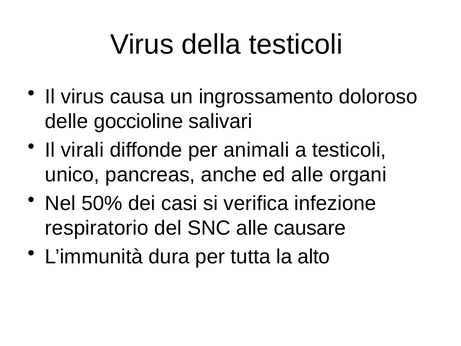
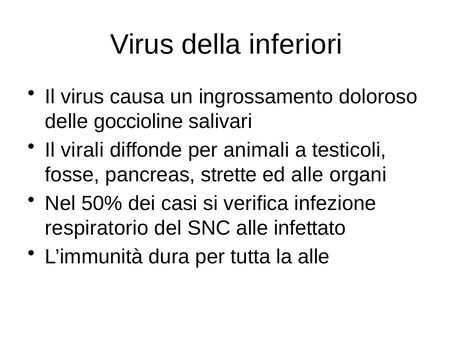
della testicoli: testicoli -> inferiori (296, 45)
unico: unico -> fosse (72, 175)
anche: anche -> strette (229, 175)
causare: causare -> infettato (310, 228)
la alto: alto -> alle (314, 257)
